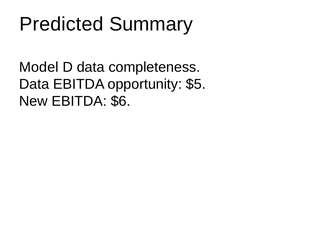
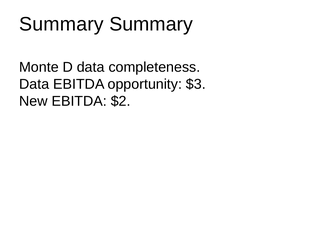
Predicted: Predicted -> Summary (61, 24)
Model: Model -> Monte (39, 67)
$5: $5 -> $3 (196, 84)
$6: $6 -> $2 (121, 101)
